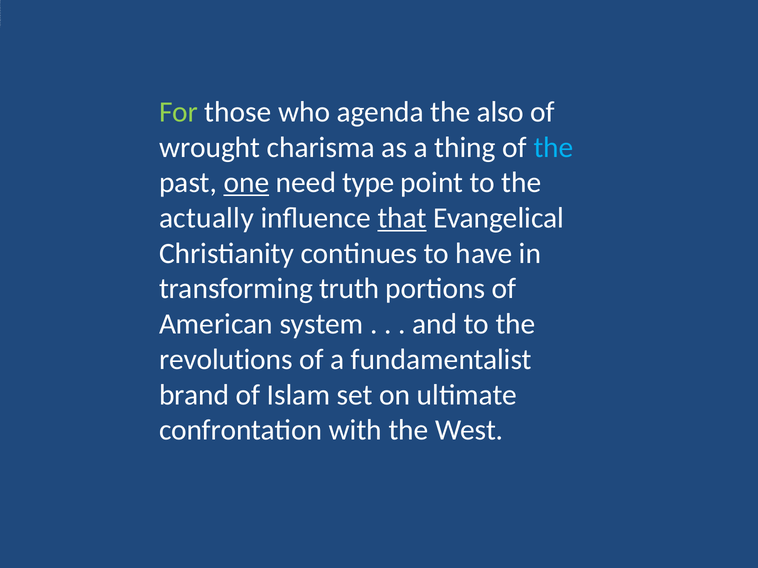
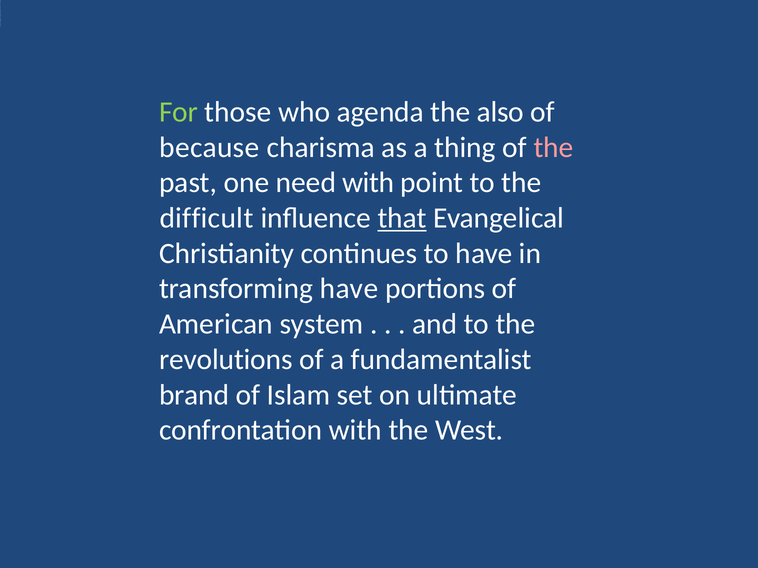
wrought: wrought -> because (209, 147)
the colour: light blue -> pink (554, 147)
one underline: present -> none (246, 183)
need type: type -> with (368, 183)
actually: actually -> difficult (206, 218)
transforming truth: truth -> have (349, 289)
